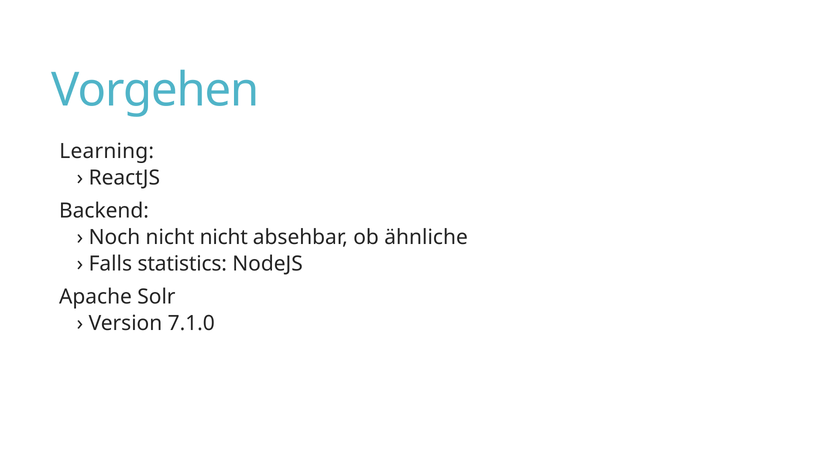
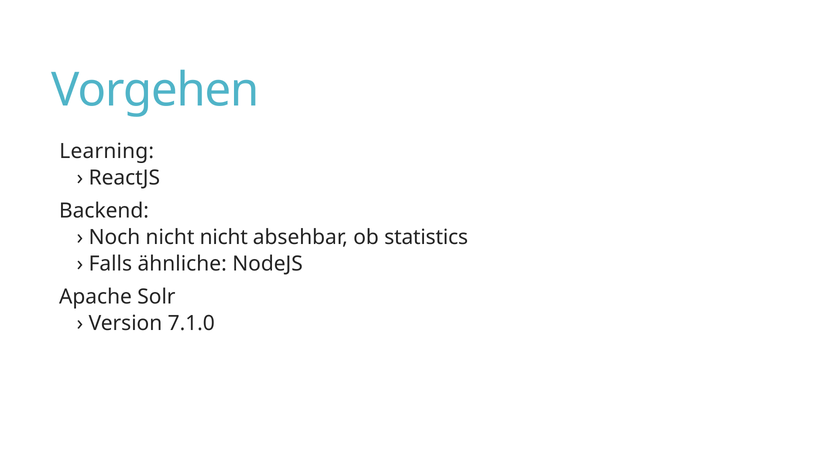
ähnliche: ähnliche -> statistics (426, 238)
statistics: statistics -> ähnliche (182, 264)
